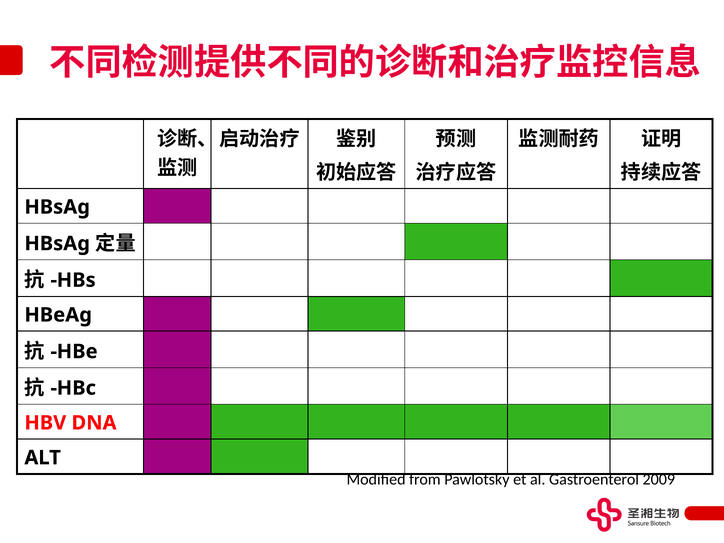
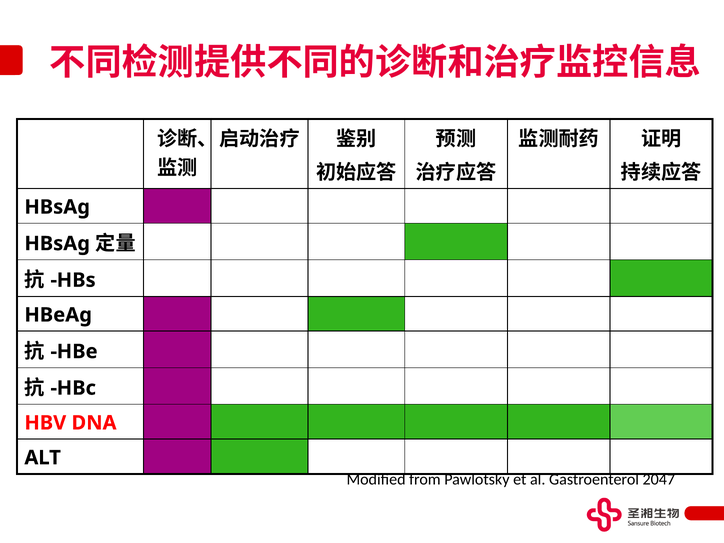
2009: 2009 -> 2047 (659, 480)
